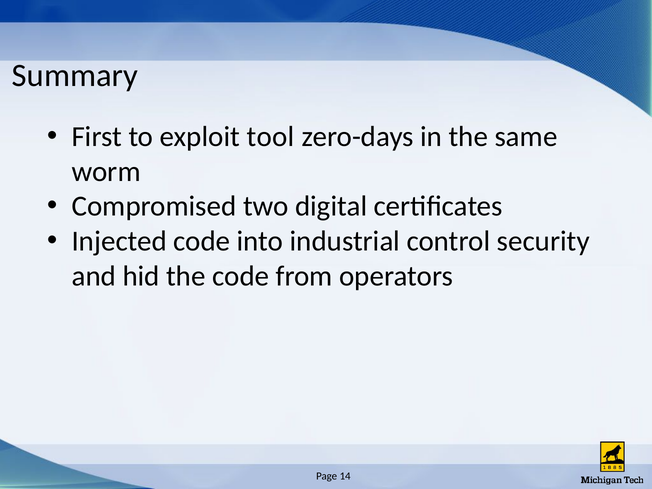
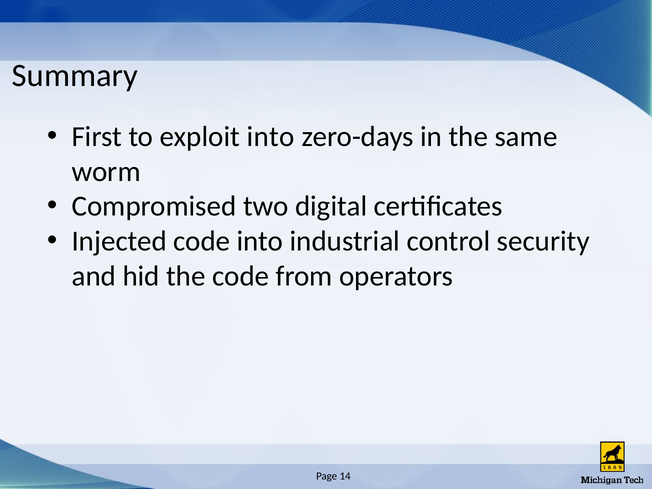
exploit tool: tool -> into (271, 137)
